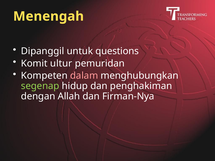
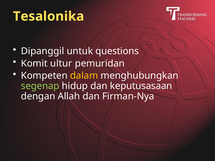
Menengah: Menengah -> Tesalonika (49, 16)
dalam colour: pink -> yellow (84, 76)
penghakiman: penghakiman -> keputusasaan (141, 86)
